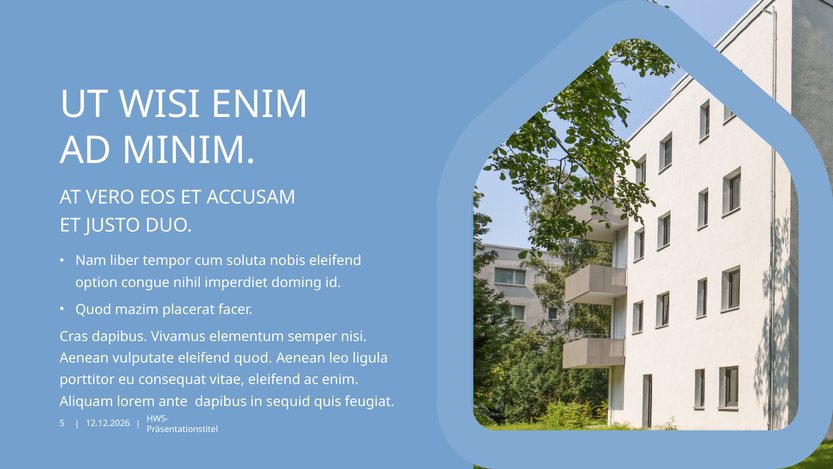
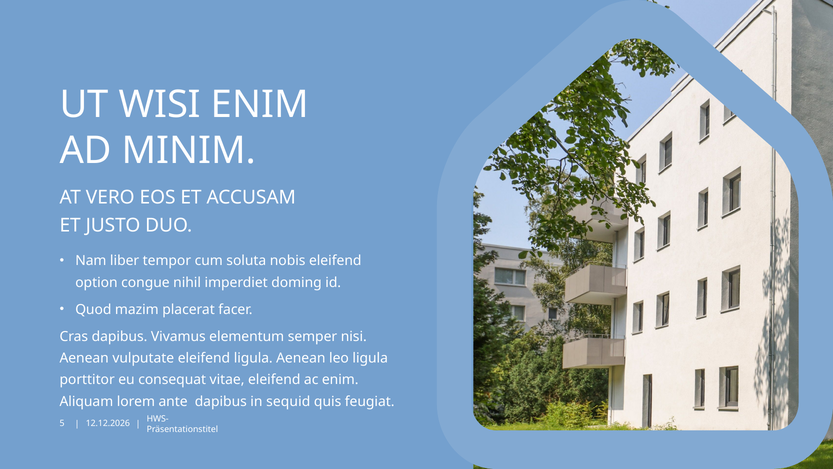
eleifend quod: quod -> ligula (253, 358)
